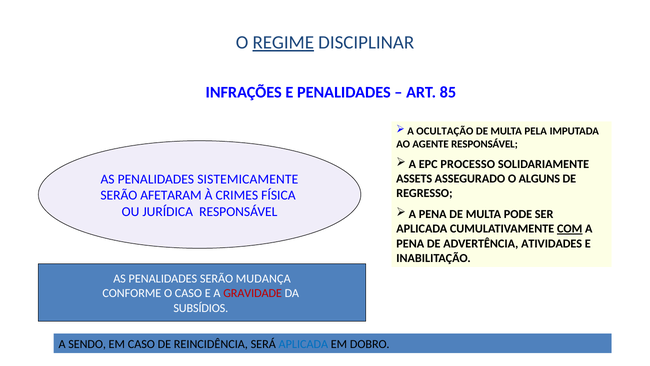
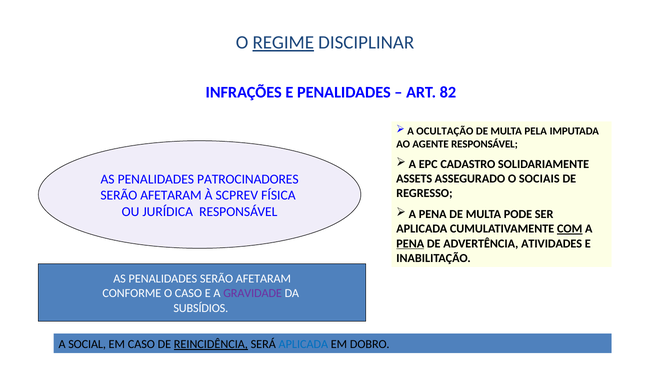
85: 85 -> 82 (448, 92)
PROCESSO: PROCESSO -> CADASTRO (468, 164)
SISTEMICAMENTE: SISTEMICAMENTE -> PATROCINADORES (248, 179)
ALGUNS: ALGUNS -> SOCIAIS (539, 179)
CRIMES: CRIMES -> SCPREV (237, 195)
PENA underline: none -> present (410, 243)
PENALIDADES SERÃO MUDANÇA: MUDANÇA -> AFETARAM (263, 278)
GRAVIDADE colour: red -> purple (253, 293)
SENDO: SENDO -> SOCIAL (87, 344)
REINCIDÊNCIA underline: none -> present (211, 344)
